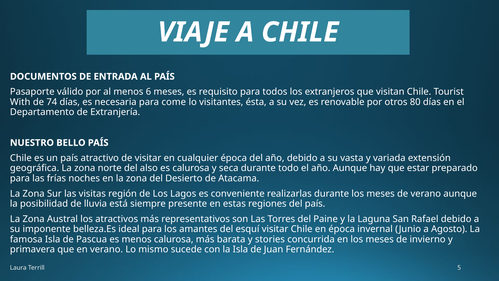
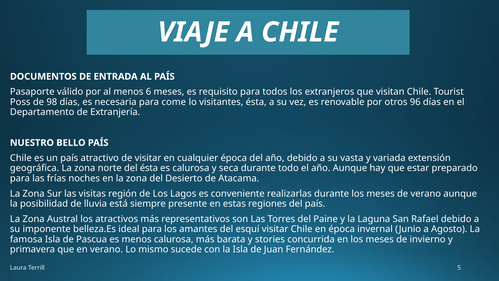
With: With -> Poss (20, 102)
74: 74 -> 98 (52, 102)
80: 80 -> 96 (415, 102)
del also: also -> ésta (149, 168)
